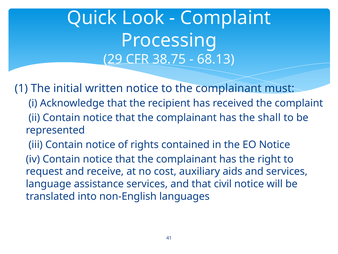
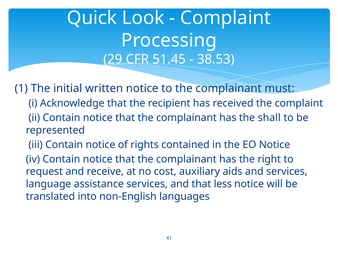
38.75: 38.75 -> 51.45 (169, 59)
68.13: 68.13 -> 38.53 (216, 59)
civil: civil -> less (223, 184)
